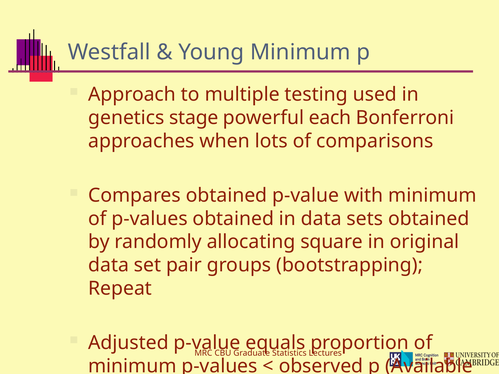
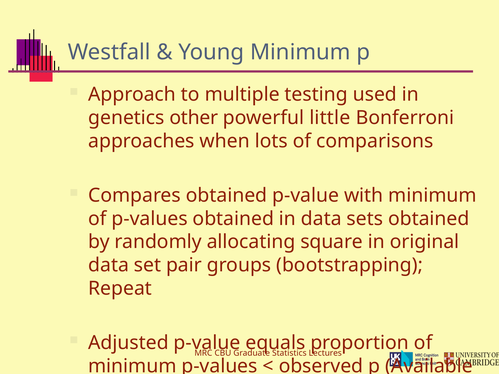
stage: stage -> other (194, 118)
each: each -> little (330, 118)
